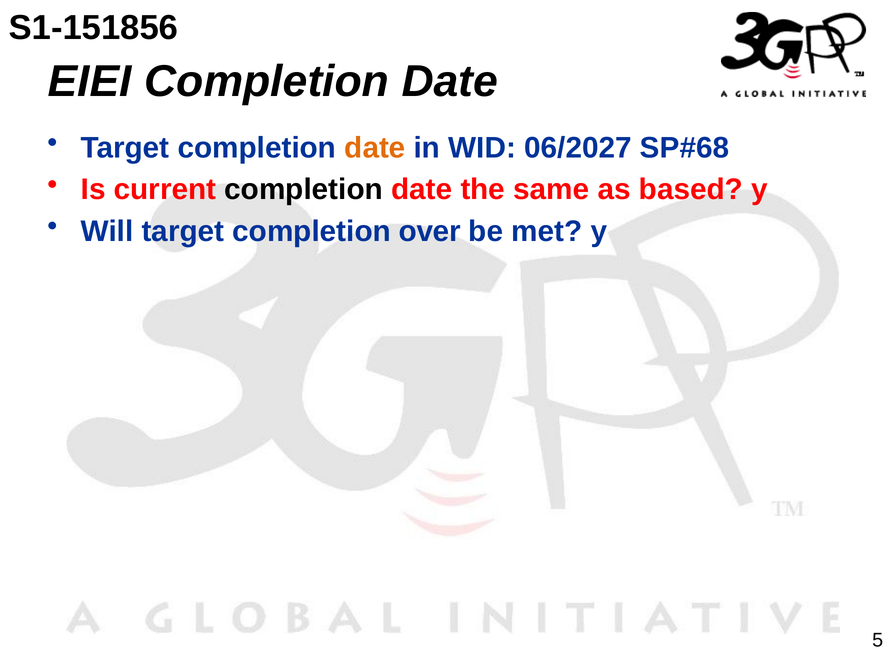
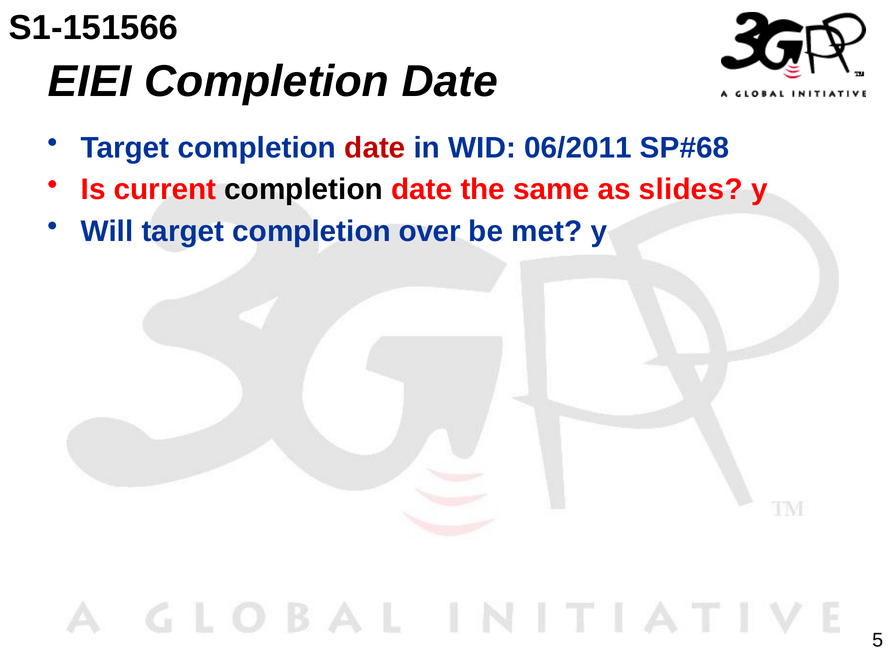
S1-151856: S1-151856 -> S1-151566 (93, 28)
date colour: orange -> red (375, 148)
06/2027: 06/2027 -> 06/2011 (578, 148)
based: based -> slides (691, 190)
